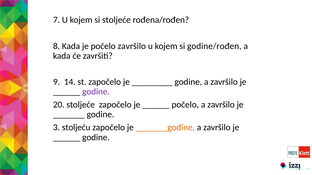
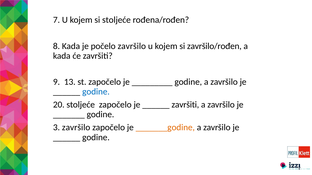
godine/rođen: godine/rođen -> završilo/rođen (214, 46)
14: 14 -> 13 (70, 82)
godine colour: purple -> blue (96, 92)
počelo: počelo -> završiti (185, 105)
3 stoljeću: stoljeću -> završilo (76, 128)
